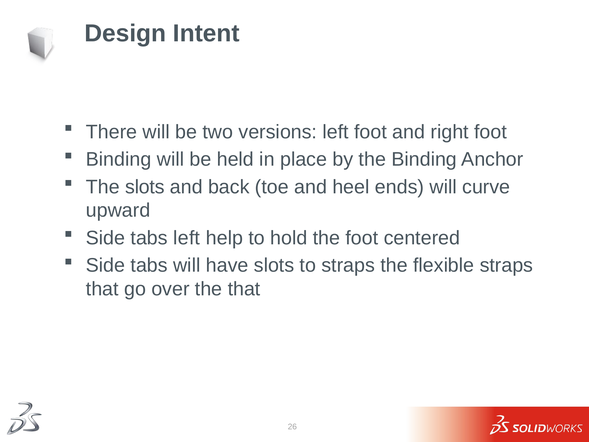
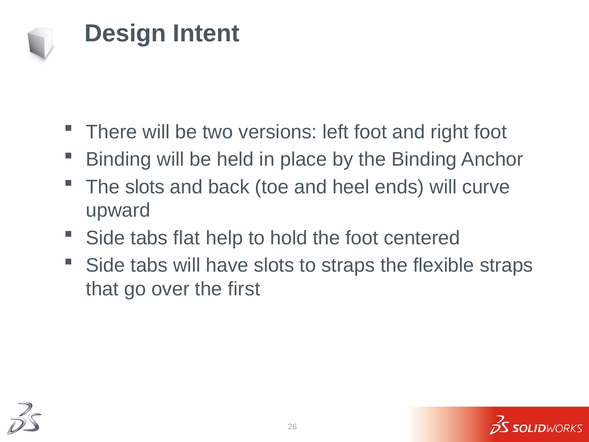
tabs left: left -> flat (187, 238)
the that: that -> first (244, 289)
